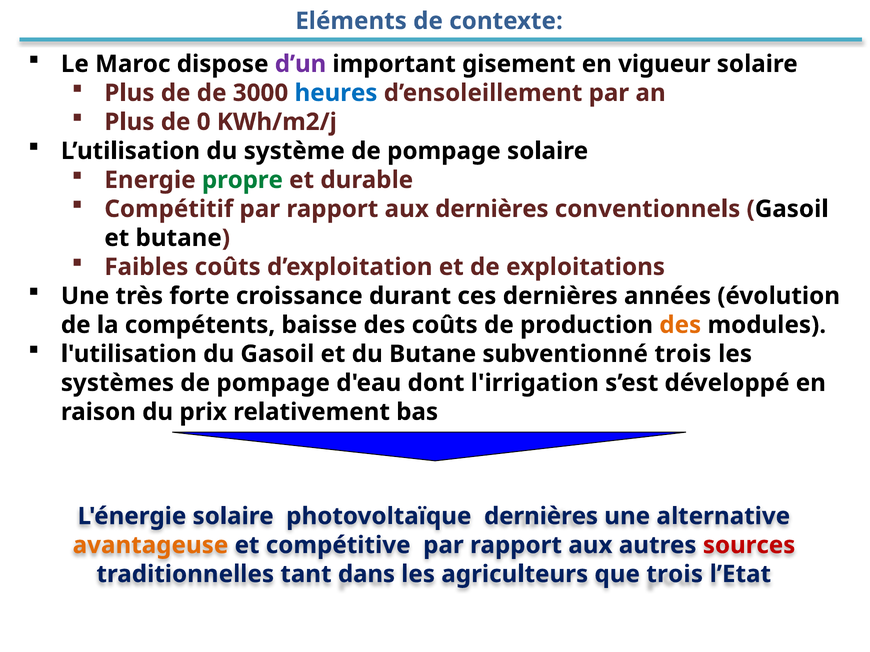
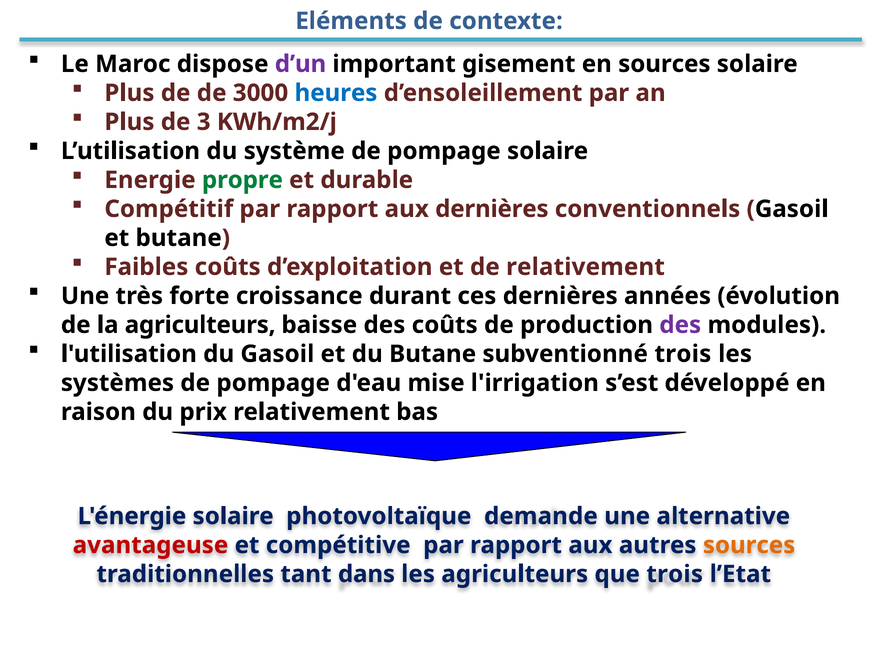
en vigueur: vigueur -> sources (664, 64)
0: 0 -> 3 (204, 122)
de exploitations: exploitations -> relativement (585, 267)
la compétents: compétents -> agriculteurs (200, 325)
des colour: orange -> purple (680, 325)
dont: dont -> mise (436, 383)
photovoltaïque dernières: dernières -> demande (541, 517)
avantageuse colour: orange -> red (150, 546)
sources colour: red -> orange (749, 546)
